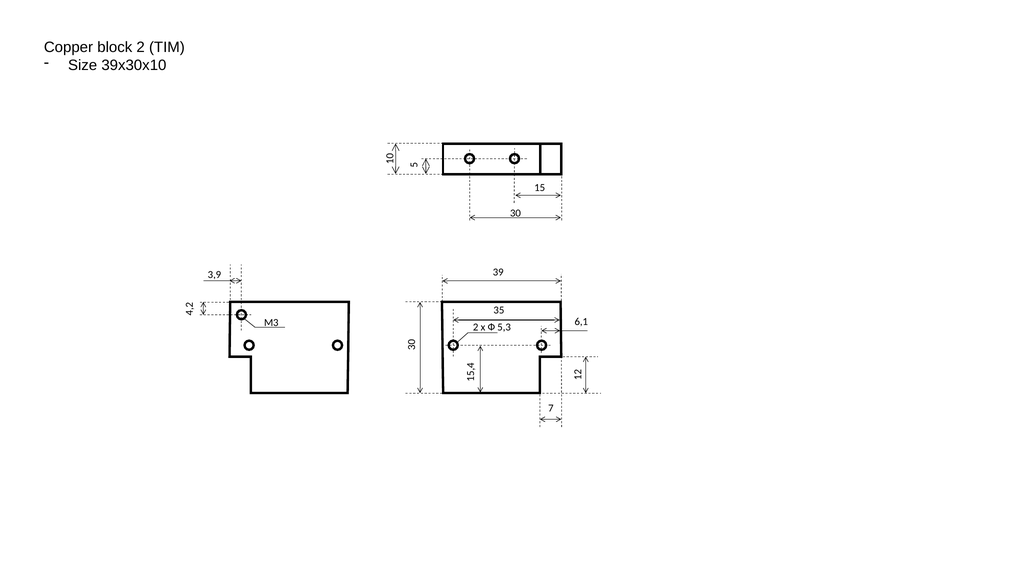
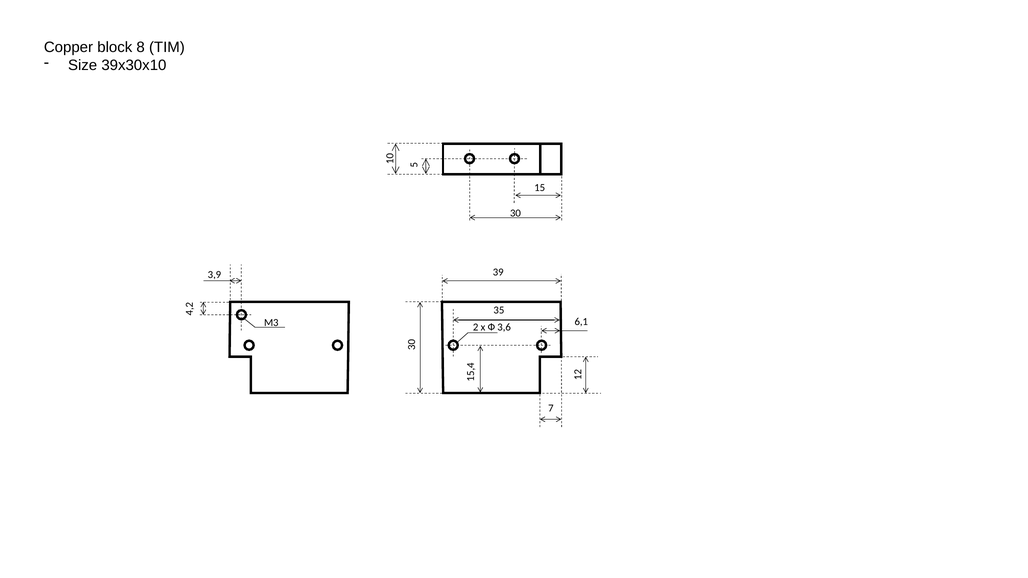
block 2: 2 -> 8 (141, 47)
5,3: 5,3 -> 3,6 (504, 327)
